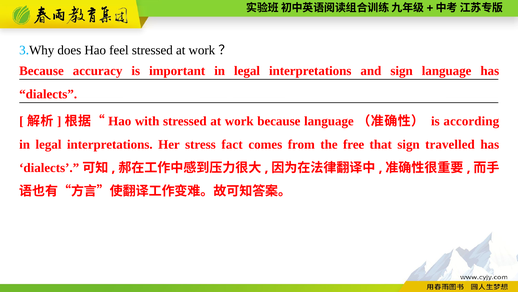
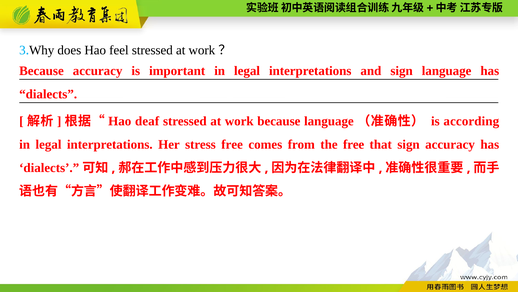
with: with -> deaf (147, 121)
stress fact: fact -> free (232, 144)
sign travelled: travelled -> accuracy (450, 144)
